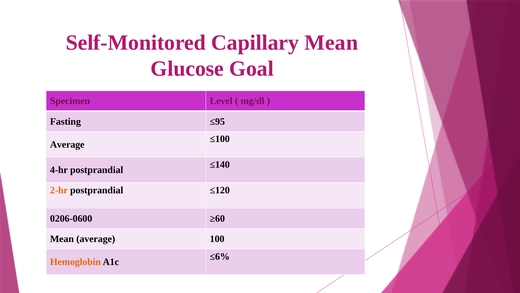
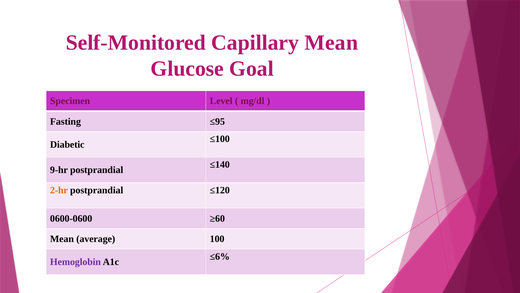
Average: Average -> Diabetic (67, 144)
4-hr: 4-hr -> 9-hr (59, 170)
0206-0600: 0206-0600 -> 0600-0600 (71, 218)
Hemoglobin colour: orange -> purple (75, 262)
